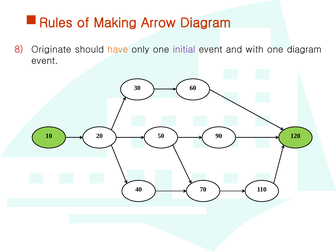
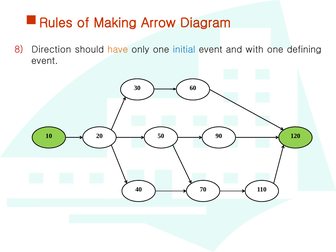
Originate: Originate -> Direction (51, 50)
initial colour: purple -> blue (184, 50)
one diagram: diagram -> defining (304, 50)
